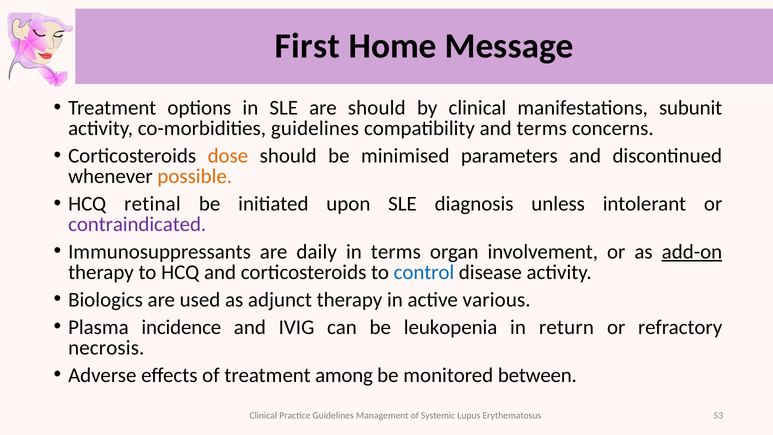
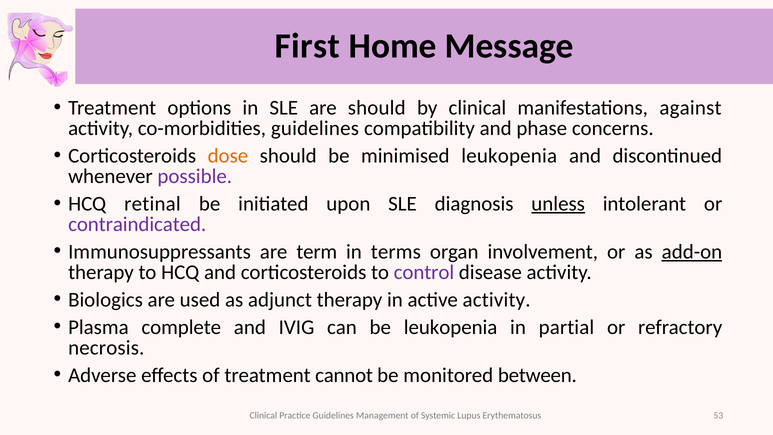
subunit: subunit -> against (690, 108)
and terms: terms -> phase (542, 128)
minimised parameters: parameters -> leukopenia (509, 156)
possible colour: orange -> purple (195, 176)
unless underline: none -> present (558, 204)
daily: daily -> term (317, 252)
control colour: blue -> purple (424, 272)
active various: various -> activity (497, 300)
incidence: incidence -> complete (181, 327)
return: return -> partial (566, 327)
among: among -> cannot (344, 375)
